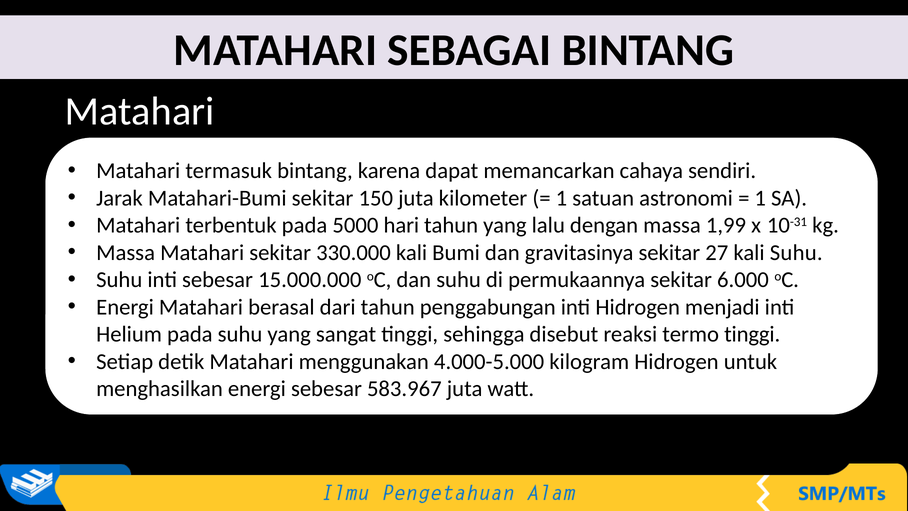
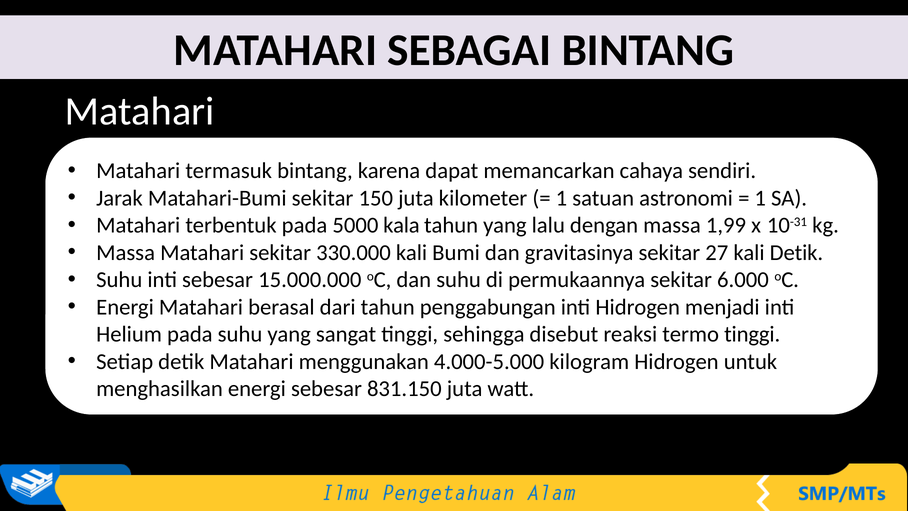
hari: hari -> kala (401, 225)
kali Suhu: Suhu -> Detik (796, 253)
583.967: 583.967 -> 831.150 (404, 389)
